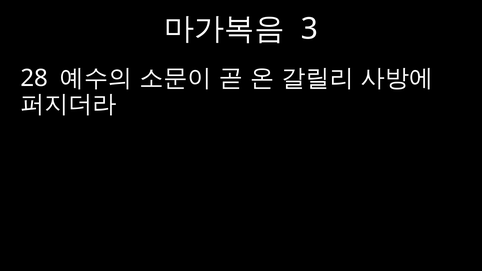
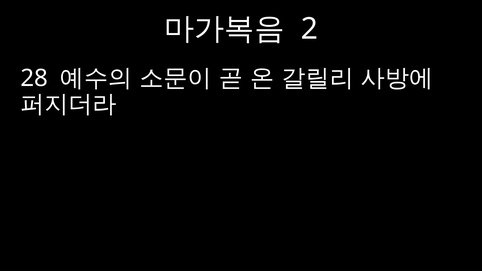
3: 3 -> 2 (309, 29)
